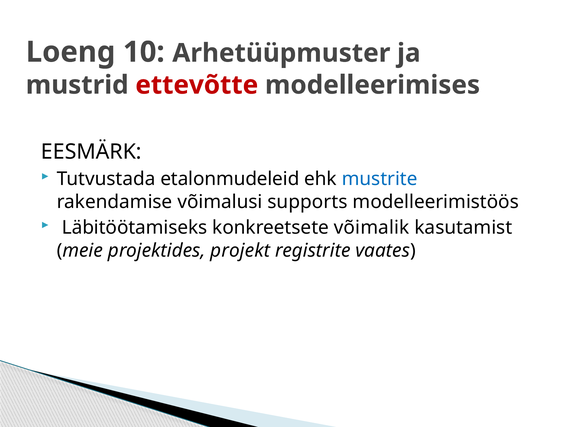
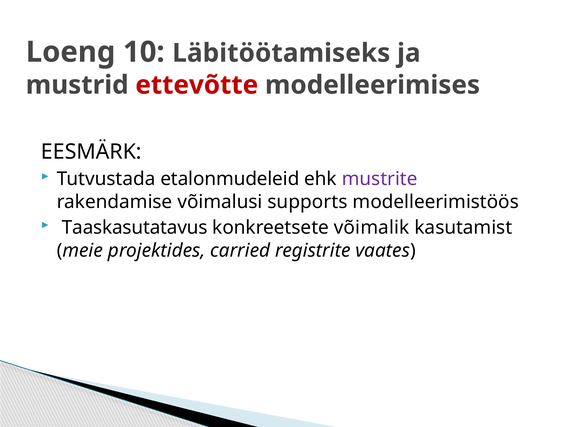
Arhetüüpmuster: Arhetüüpmuster -> Läbitöötamiseks (281, 53)
mustrite colour: blue -> purple (380, 179)
Läbitöötamiseks: Läbitöötamiseks -> Taaskasutatavus (135, 228)
projekt: projekt -> carried (240, 251)
